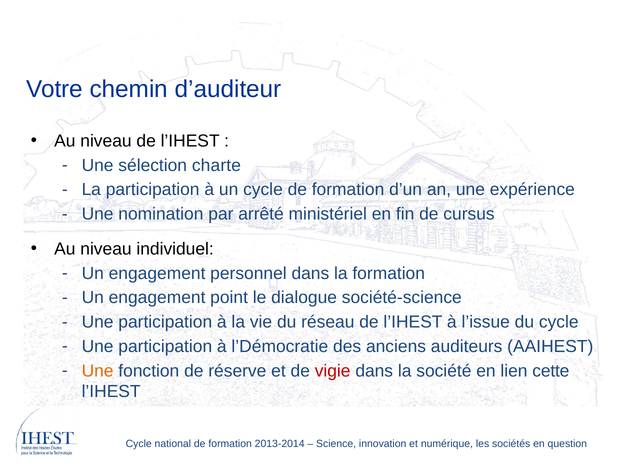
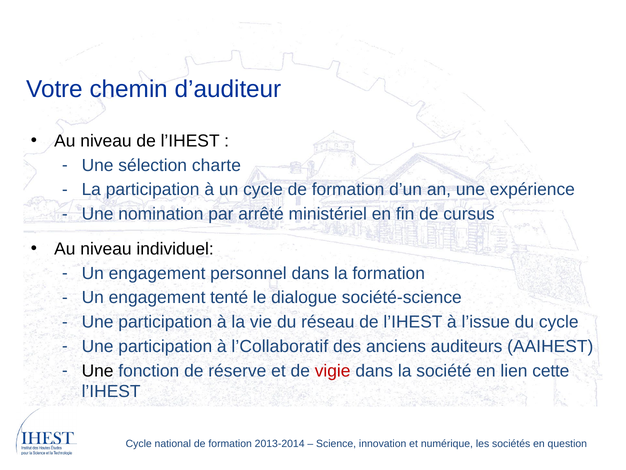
point: point -> tenté (229, 297)
l’Démocratie: l’Démocratie -> l’Collaboratif (280, 346)
Une colour: orange -> black (98, 370)
